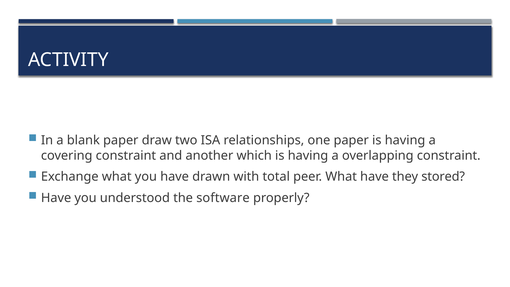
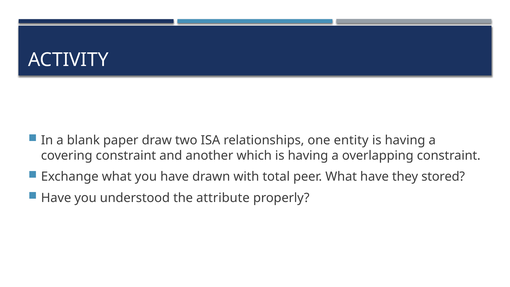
one paper: paper -> entity (351, 140)
software: software -> attribute (223, 198)
